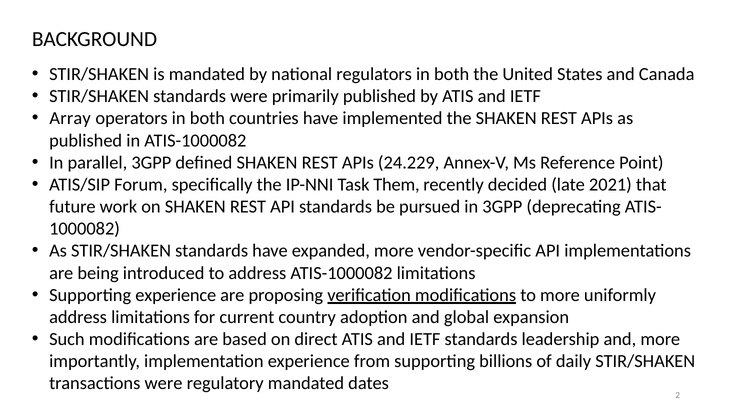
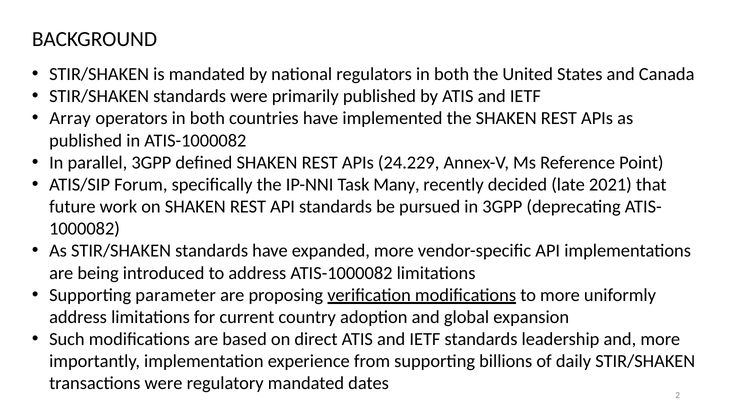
Them: Them -> Many (396, 185)
Supporting experience: experience -> parameter (176, 295)
